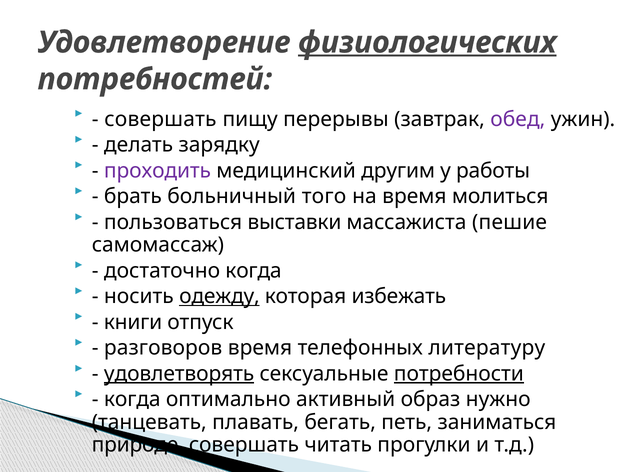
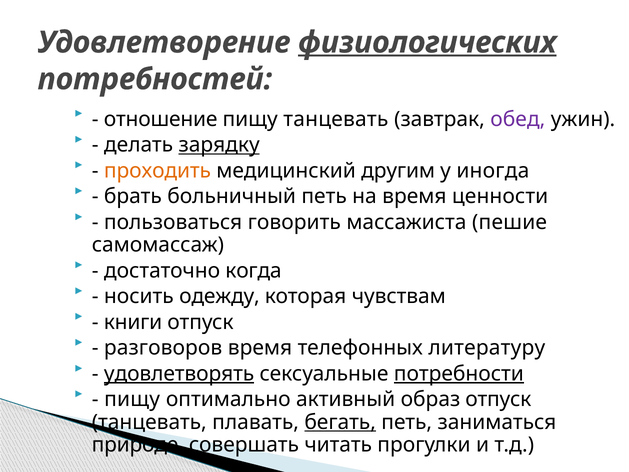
совершать: совершать -> отношение (161, 119)
пищу перерывы: перерывы -> танцевать (336, 119)
зарядку underline: none -> present (219, 145)
проходить colour: purple -> orange (158, 171)
работы: работы -> иногда (493, 171)
больничный того: того -> петь (324, 196)
молиться: молиться -> ценности (500, 196)
выставки: выставки -> говорить (294, 222)
одежду underline: present -> none (219, 296)
избежать: избежать -> чувствам (399, 296)
когда: когда -> пищу (132, 399)
образ нужно: нужно -> отпуск (498, 399)
бегать underline: none -> present (340, 422)
